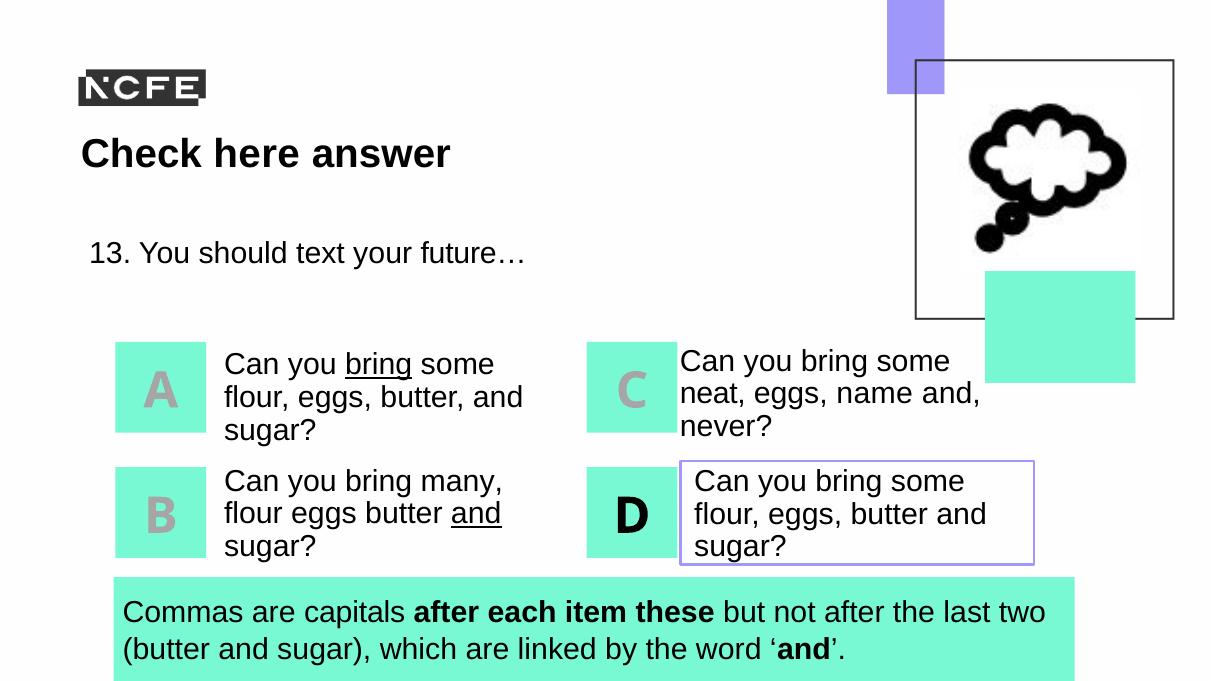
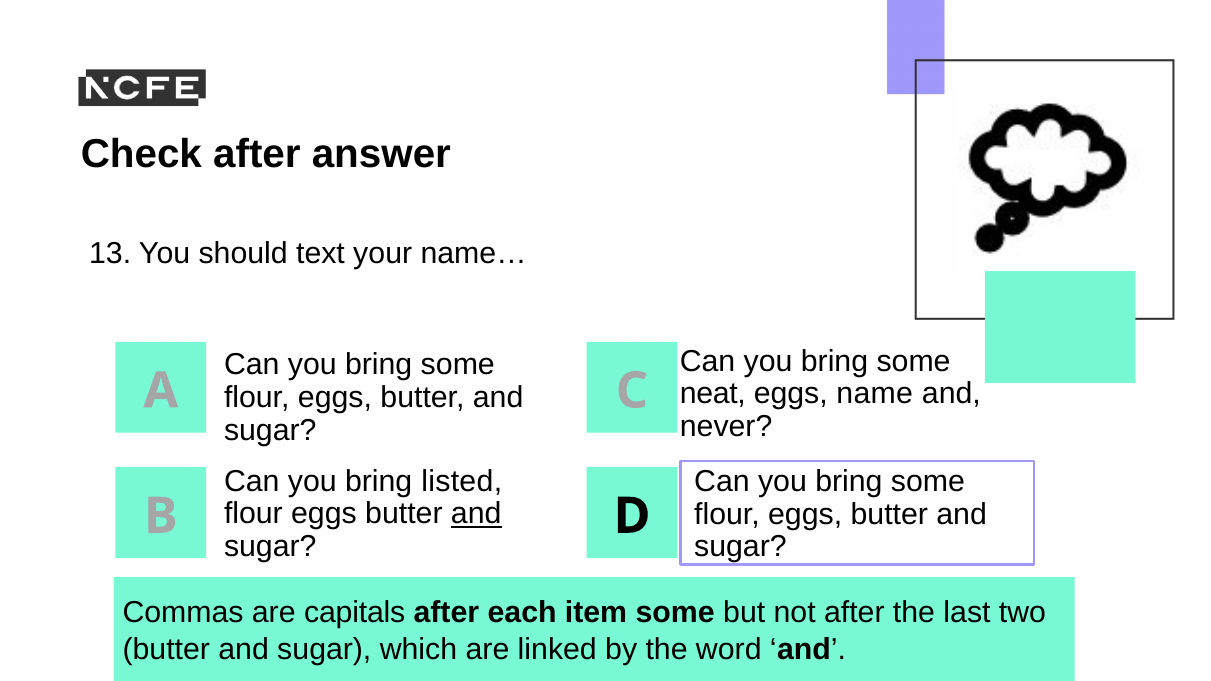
here: here -> after (257, 155)
future…: future… -> name… (474, 253)
bring underline: present -> none (379, 365)
many: many -> listed (462, 481)
item these: these -> some (675, 613)
